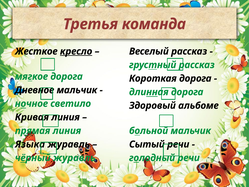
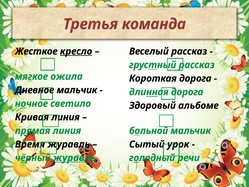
мягкое дорога: дорога -> ожила (67, 76)
Языка: Языка -> Время (30, 144)
Сытый речи: речи -> урок (178, 144)
журавль underline: none -> present (74, 158)
